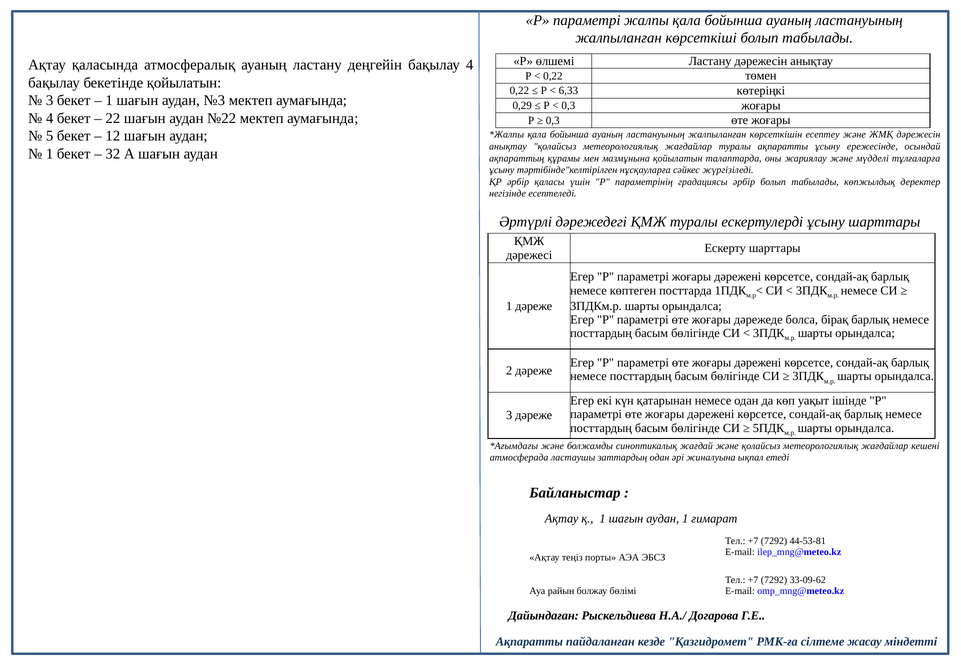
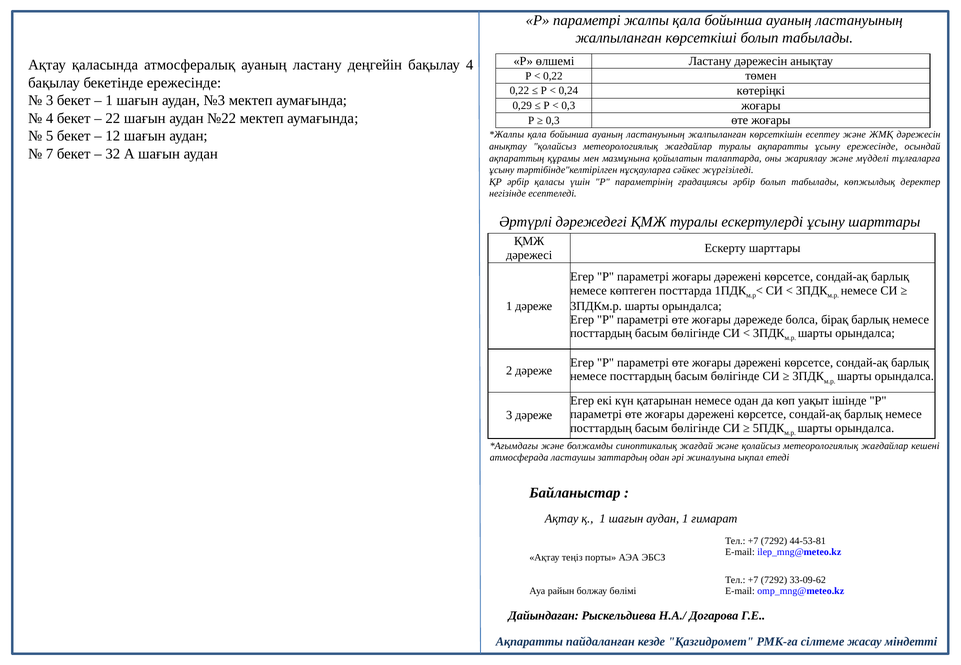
бекетінде қойылатын: қойылатын -> ережесінде (184, 83)
6,33: 6,33 -> 0,24 (568, 91)
1: 1 -> 7 (50, 154)
